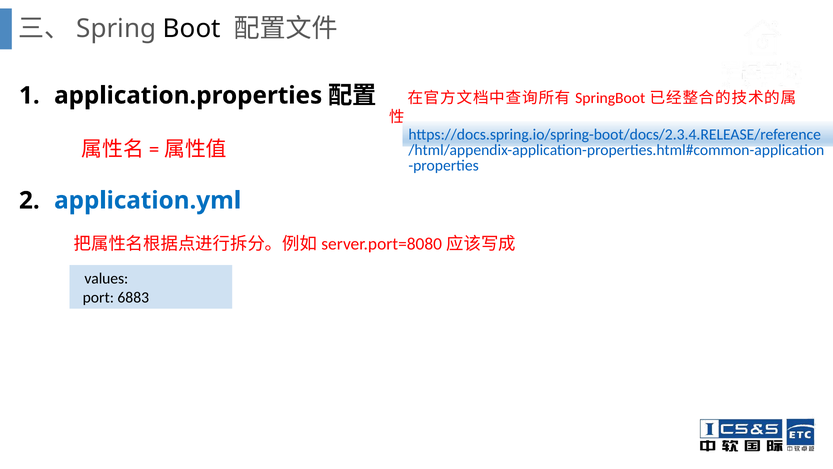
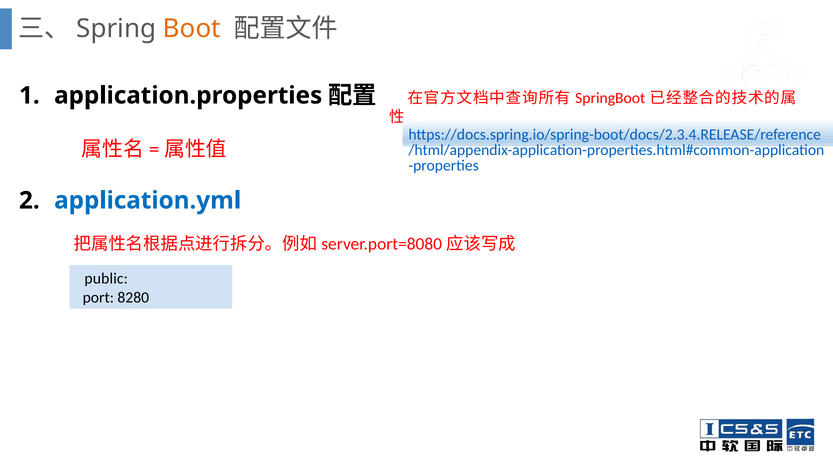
Boot colour: black -> orange (192, 29)
values: values -> public (106, 278)
6883: 6883 -> 8280 (133, 297)
